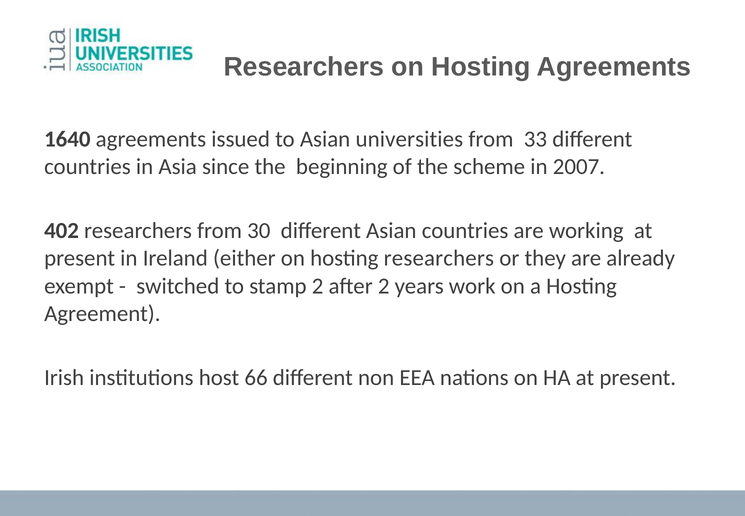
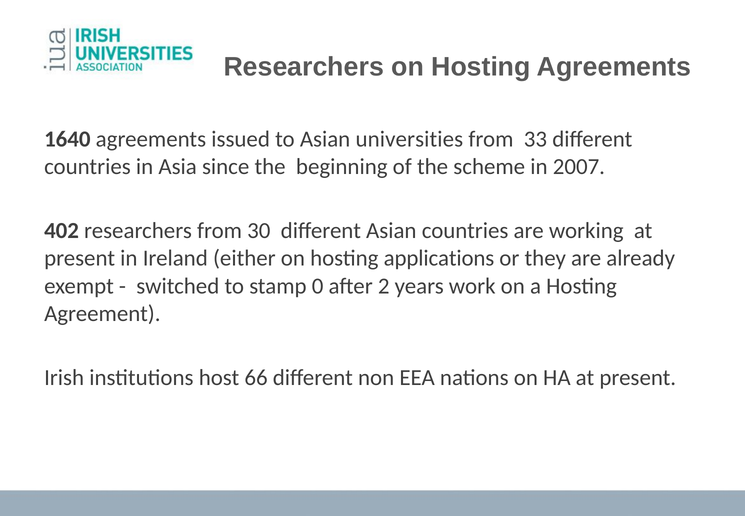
hosting researchers: researchers -> applications (439, 258)
stamp 2: 2 -> 0 (318, 286)
